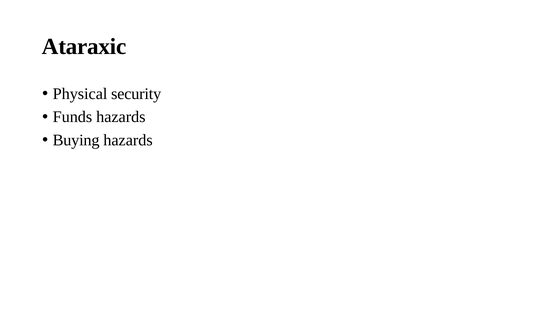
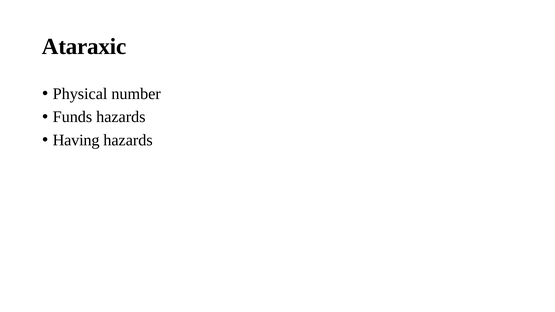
security: security -> number (136, 94)
Buying: Buying -> Having (76, 140)
